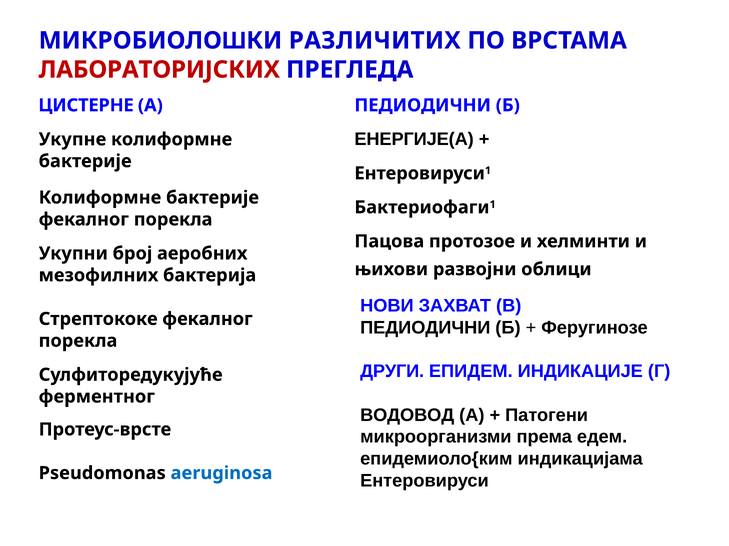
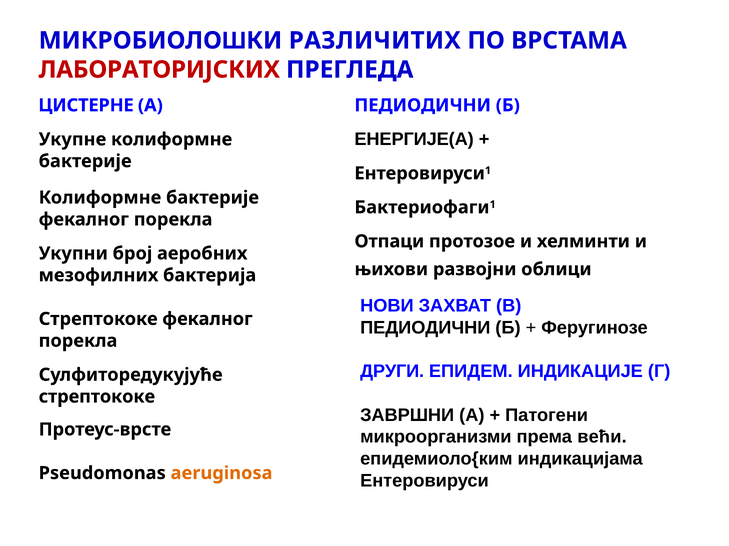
Пацова: Пацова -> Отпаци (389, 242)
ферментног: ферментног -> стрептококе (97, 397)
ВОДОВОД: ВОДОВОД -> ЗАВРШНИ (407, 416)
едем: едем -> већи (602, 438)
aeruginosa colour: blue -> orange (222, 474)
